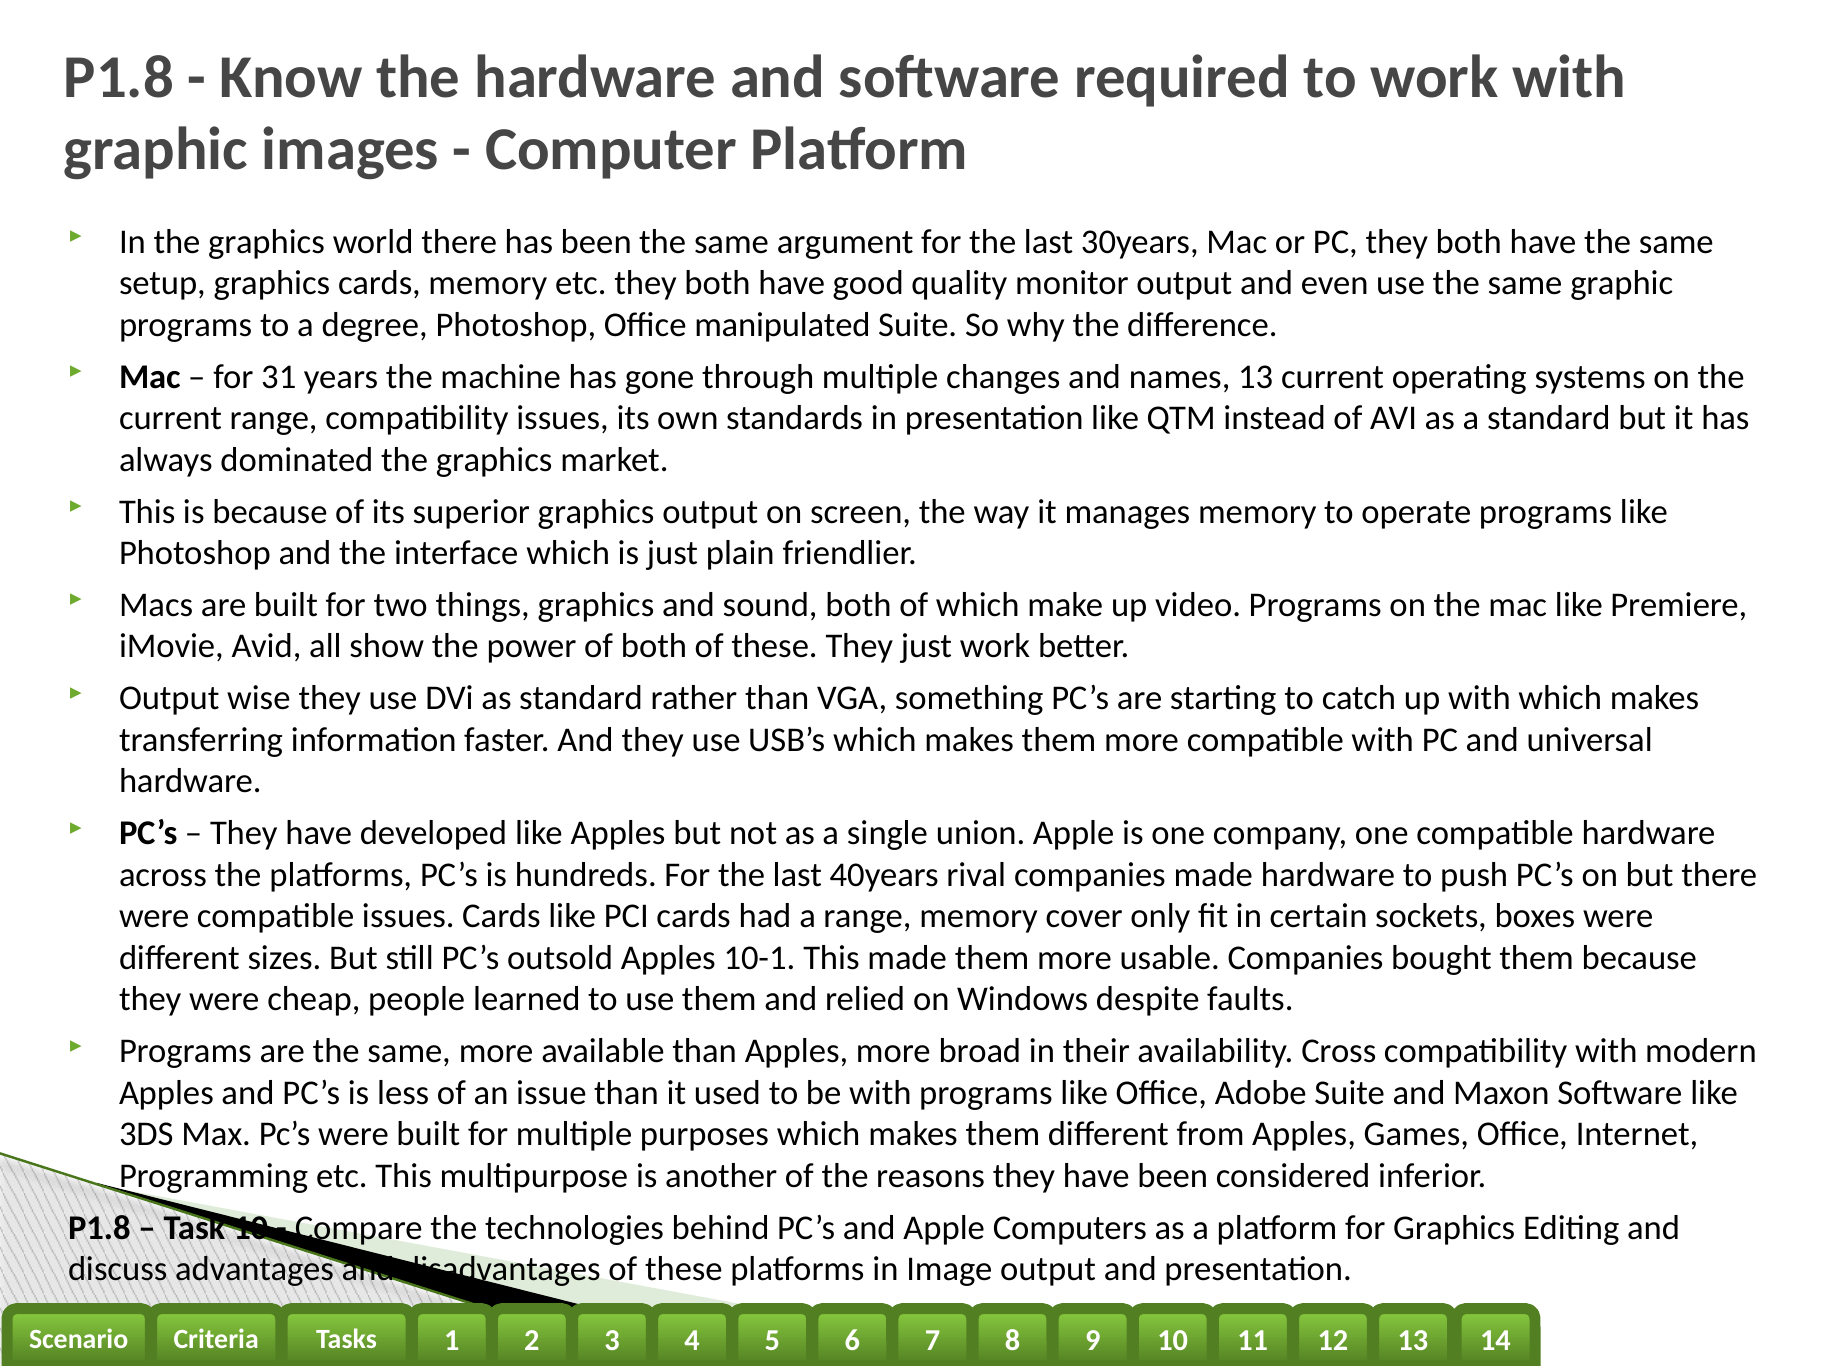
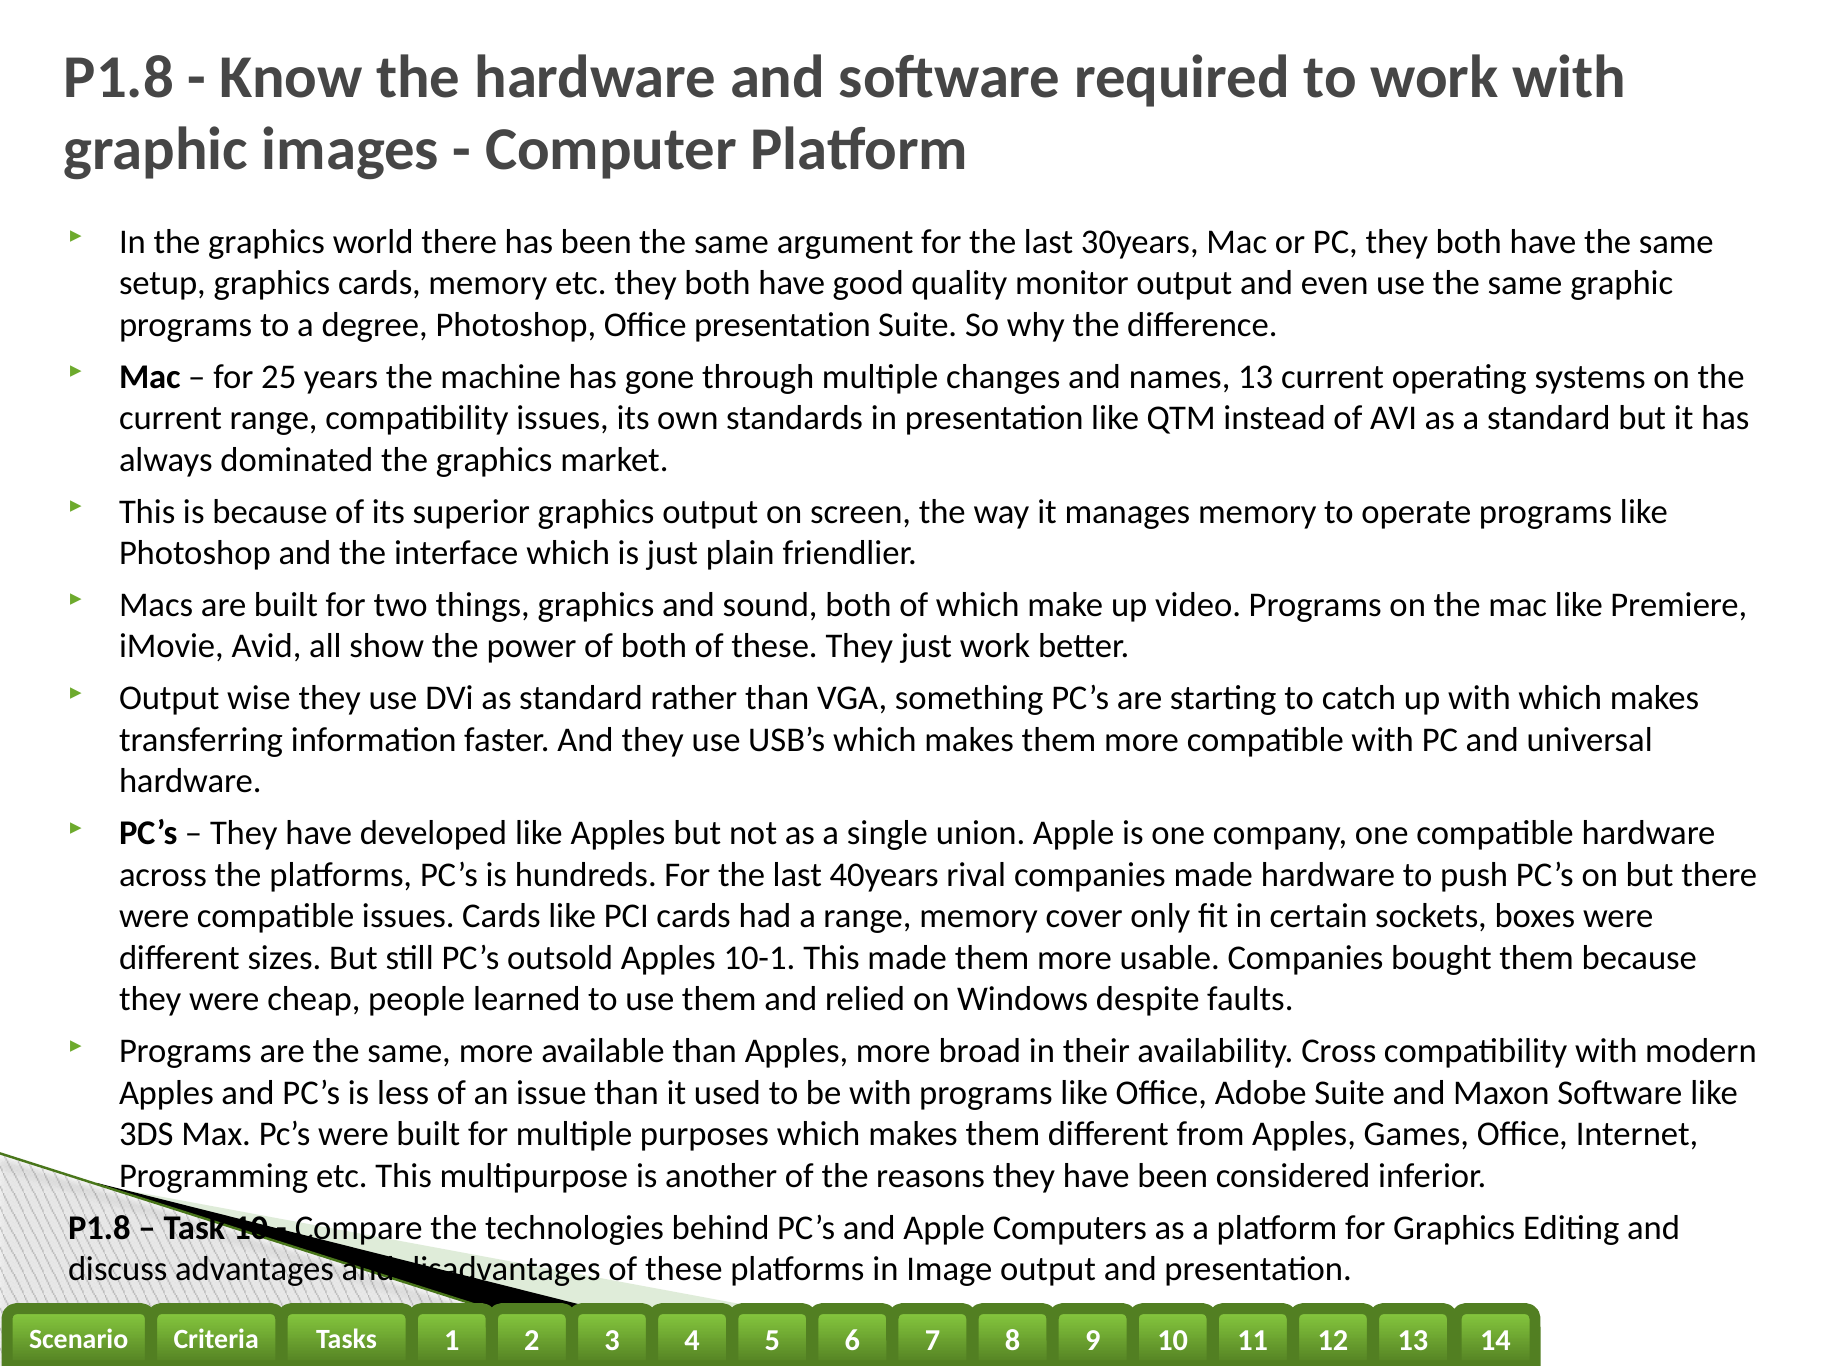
Office manipulated: manipulated -> presentation (783, 325)
31: 31 -> 25 (279, 377)
